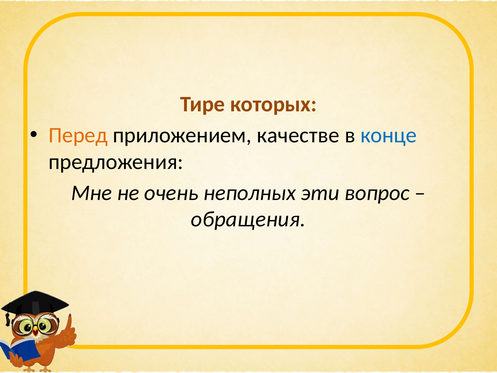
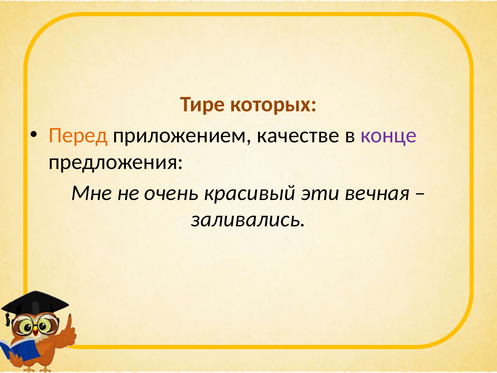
конце colour: blue -> purple (389, 135)
неполных: неполных -> красивый (250, 193)
вопрос: вопрос -> вечная (377, 193)
обращения: обращения -> заливались (248, 219)
